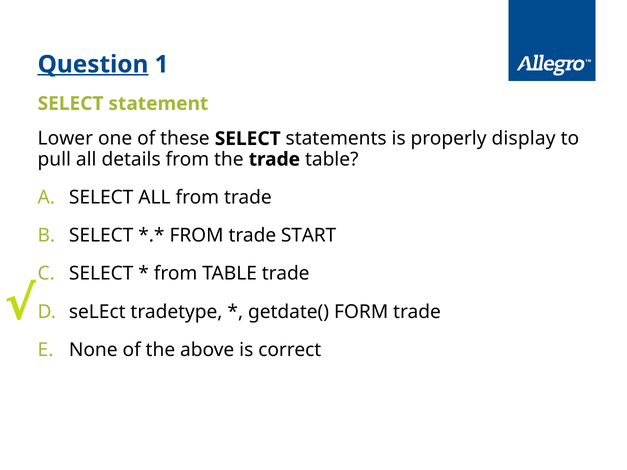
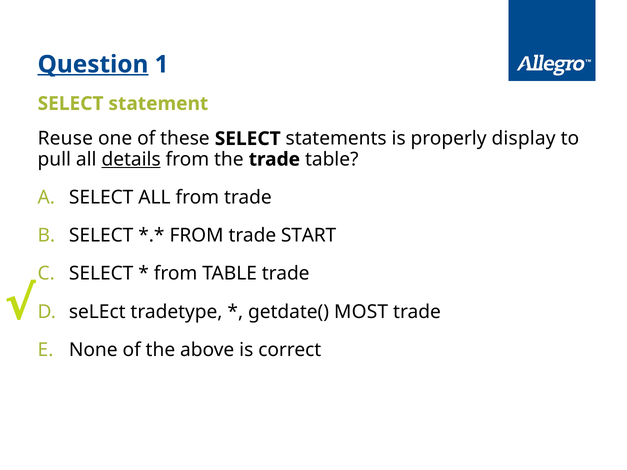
Lower: Lower -> Reuse (65, 139)
details underline: none -> present (131, 159)
FORM: FORM -> MOST (361, 312)
